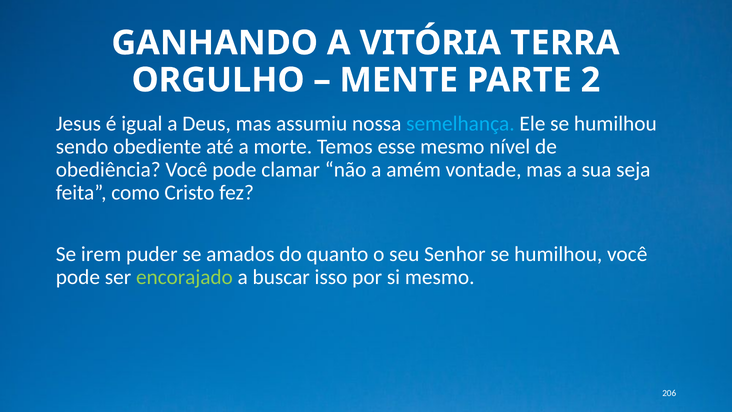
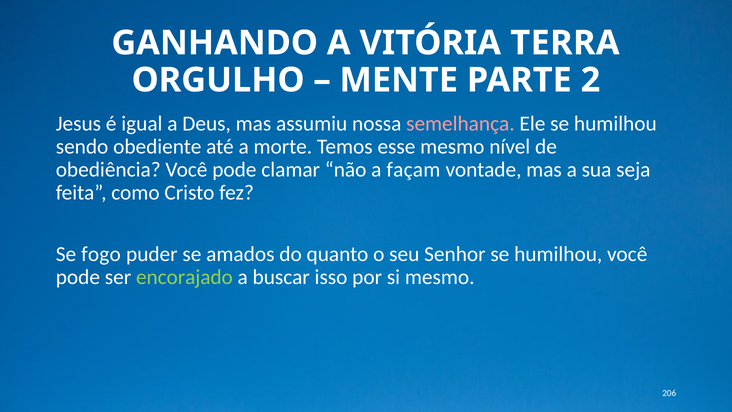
semelhança colour: light blue -> pink (460, 124)
amém: amém -> façam (413, 170)
irem: irem -> fogo (101, 254)
